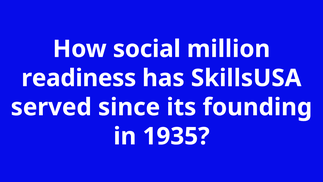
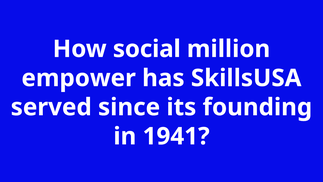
readiness: readiness -> empower (79, 78)
1935: 1935 -> 1941 (176, 136)
